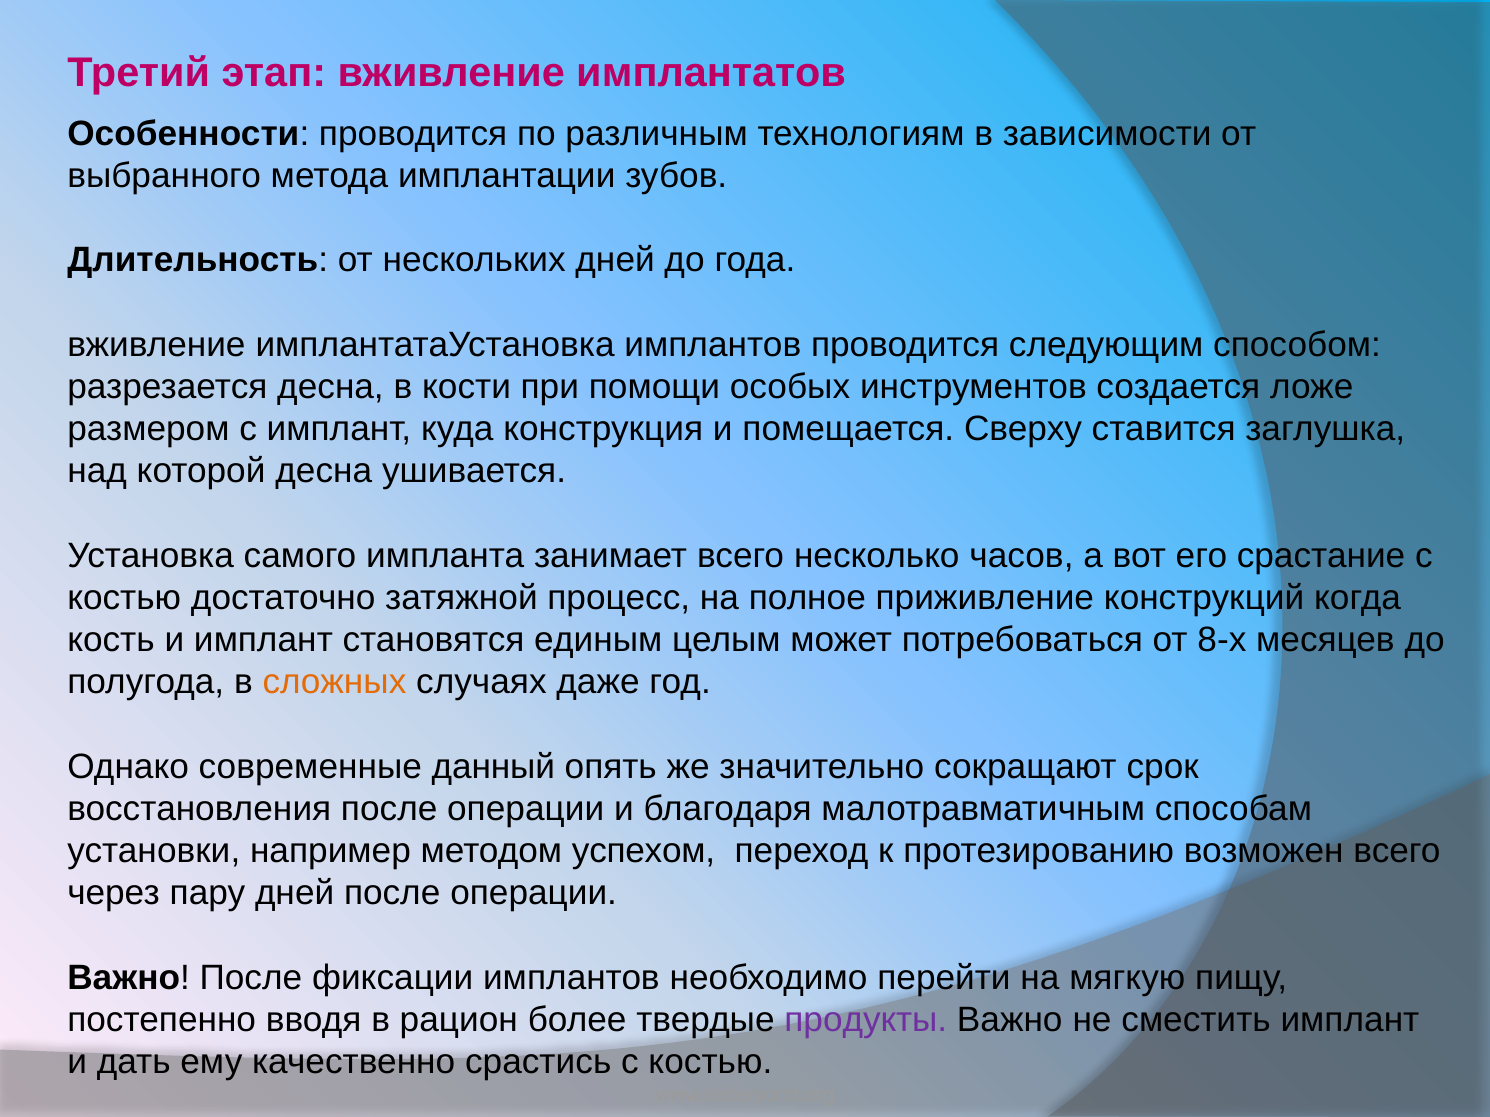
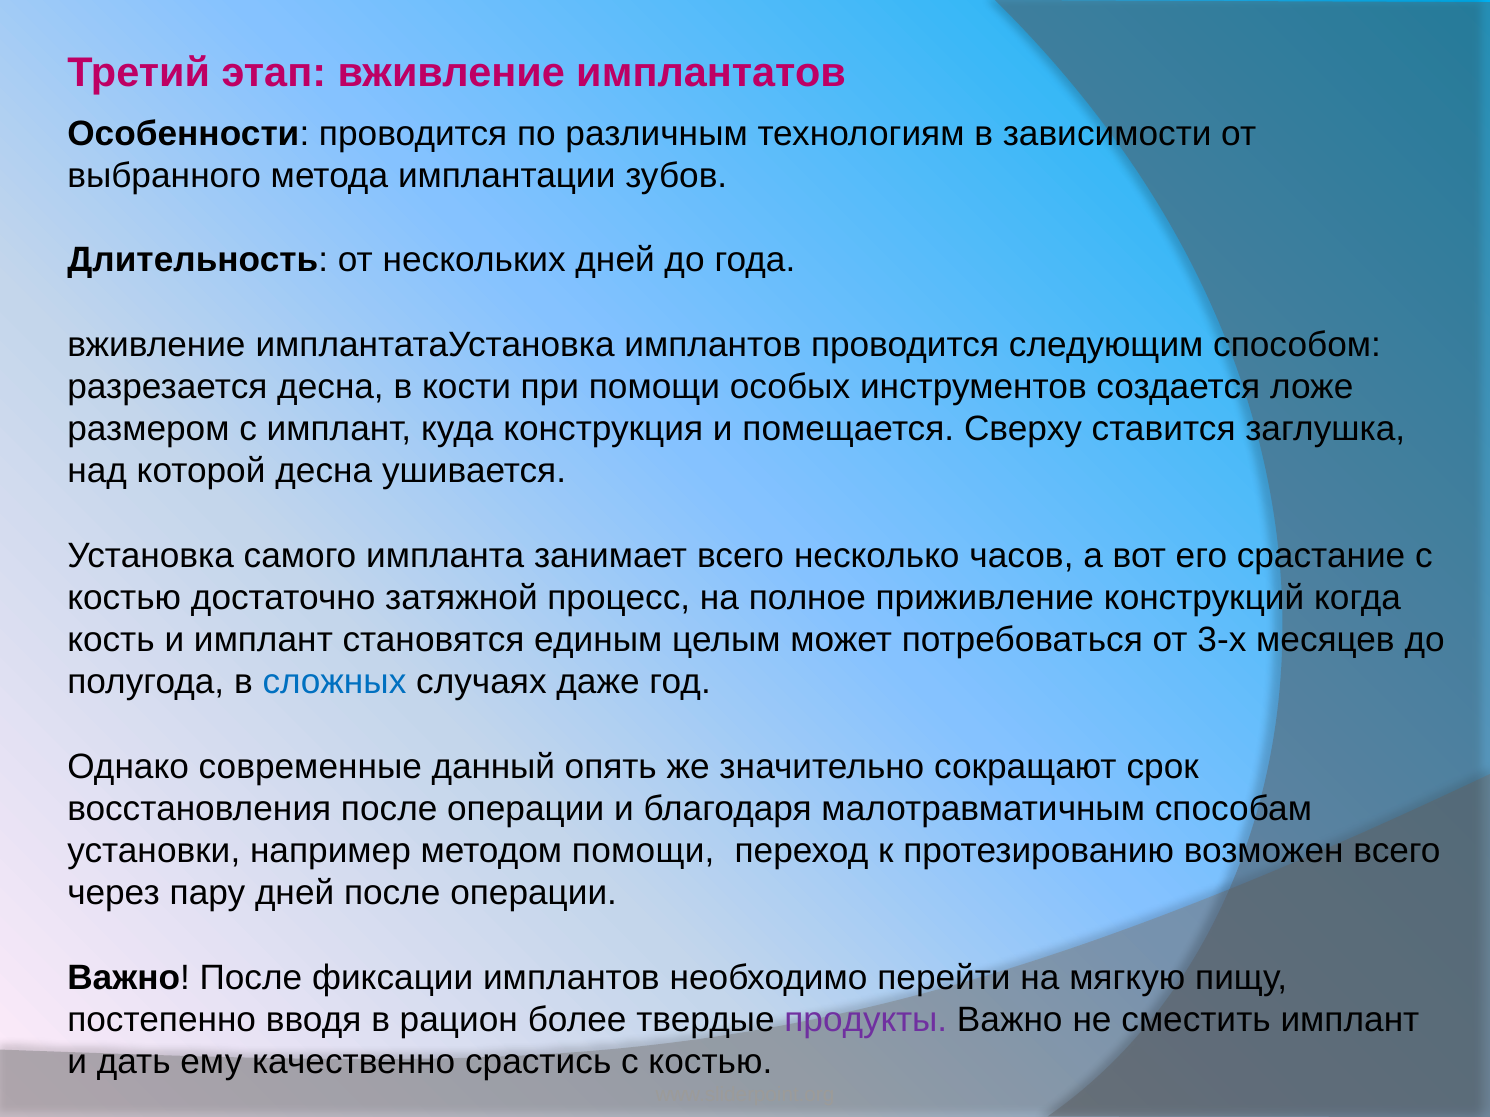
8-х: 8-х -> 3-х (1222, 640)
сложных colour: orange -> blue (334, 683)
методом успехом: успехом -> помощи (643, 852)
